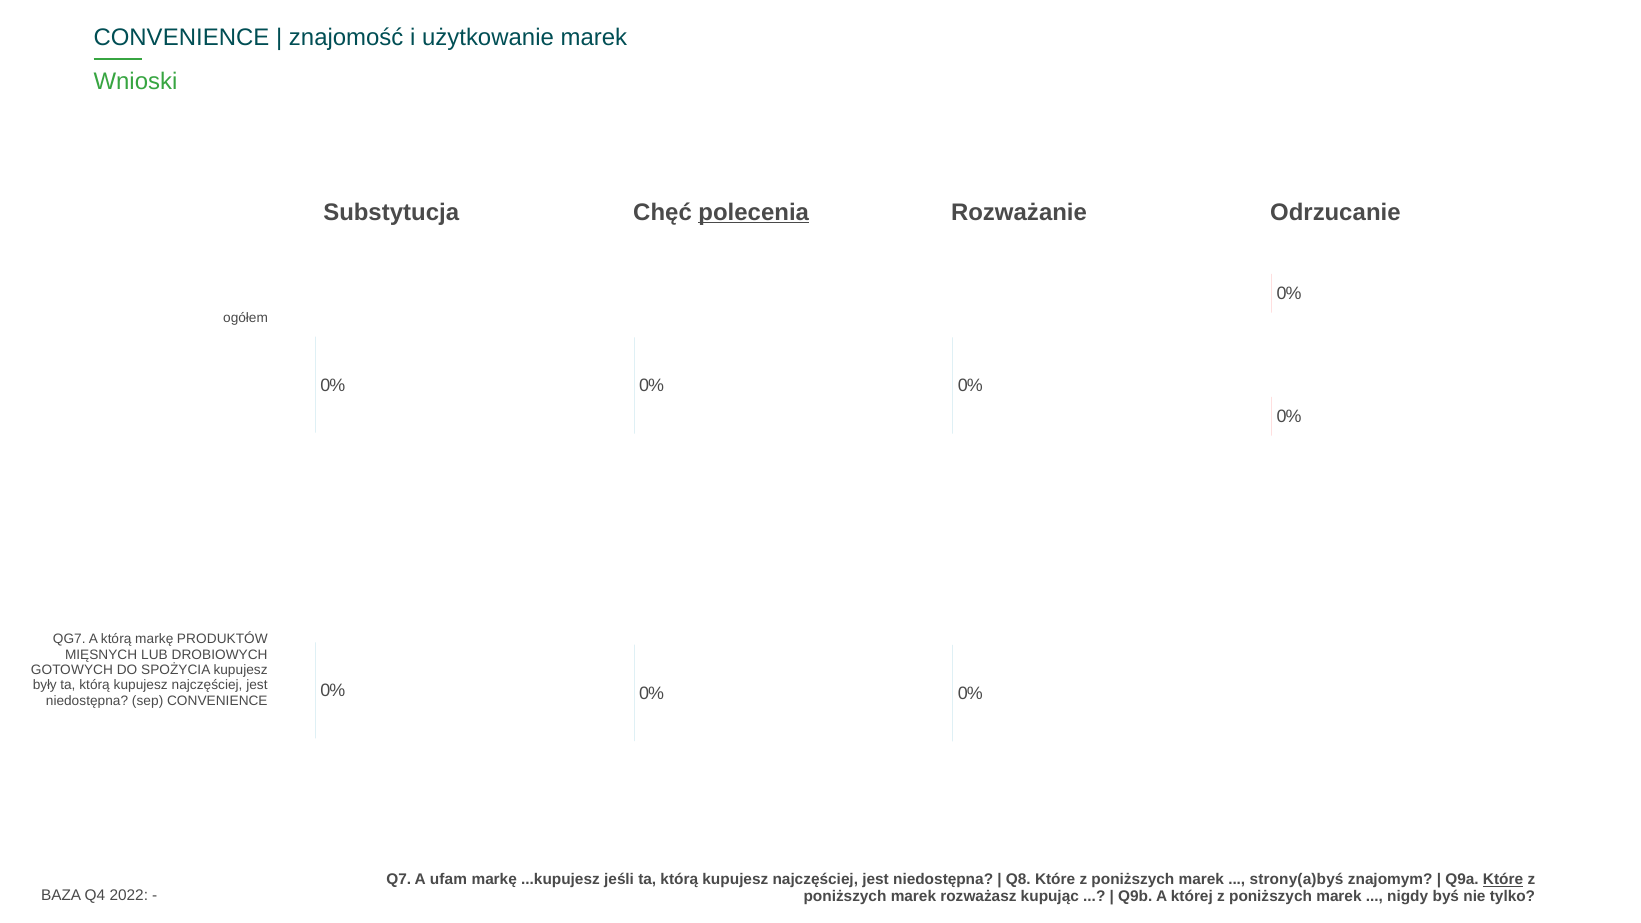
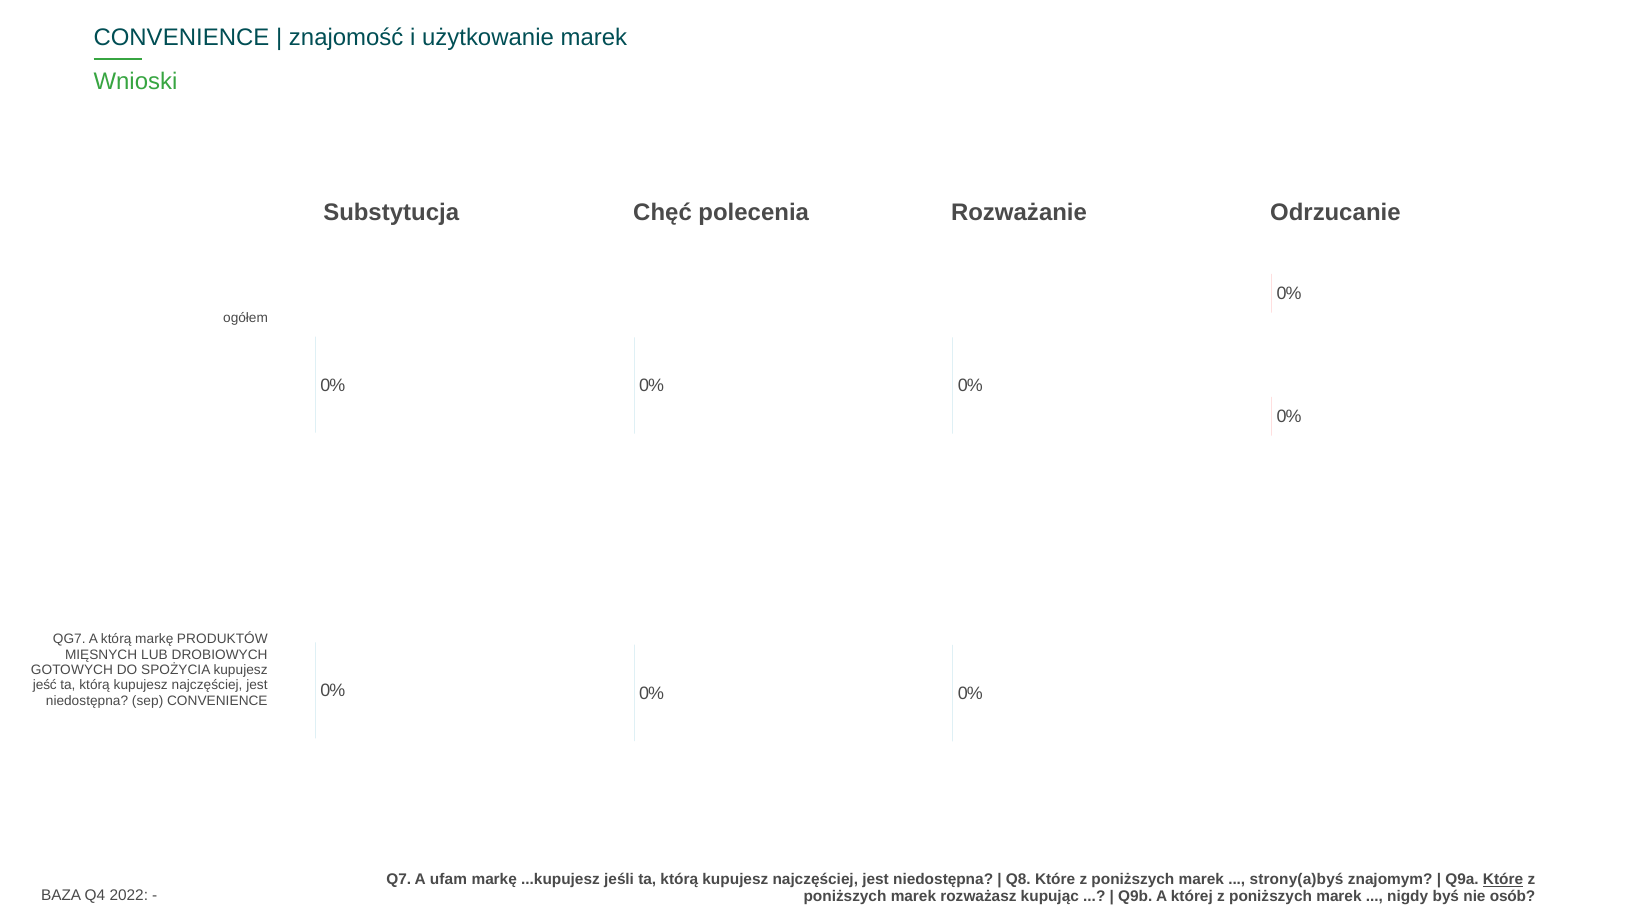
polecenia underline: present -> none (754, 212)
były: były -> jeść (45, 686)
tylko: tylko -> osób (1513, 896)
